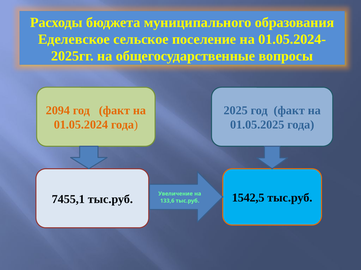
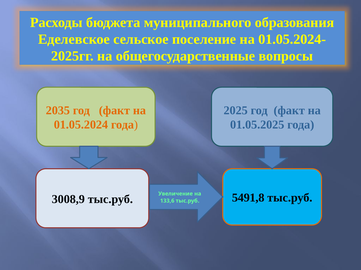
2094: 2094 -> 2035 (58, 111)
7455,1: 7455,1 -> 3008,9 (68, 200)
1542,5: 1542,5 -> 5491,8 (248, 198)
